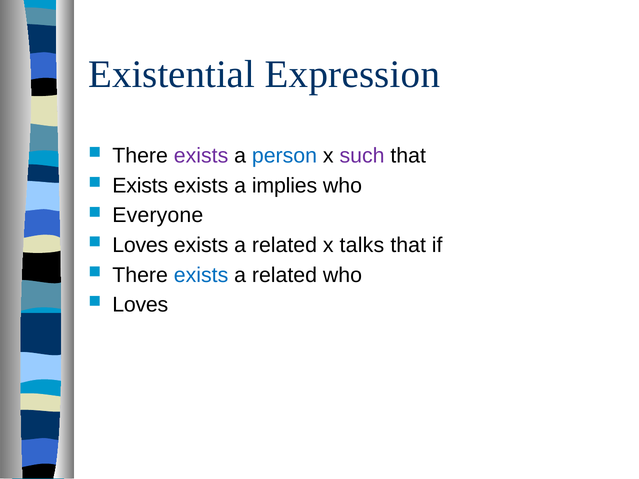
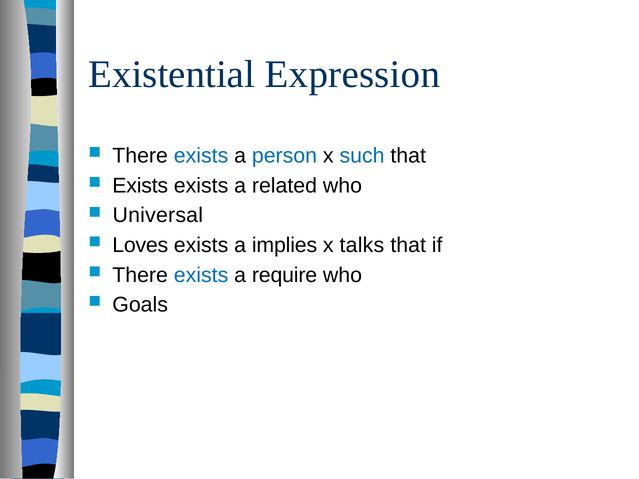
exists colour: purple -> blue (201, 156)
such colour: purple -> blue (362, 156)
implies: implies -> related (284, 186)
Everyone: Everyone -> Universal (158, 216)
related: related -> implies (285, 245)
related: related -> require (285, 275)
Loves: Loves -> Goals (140, 305)
